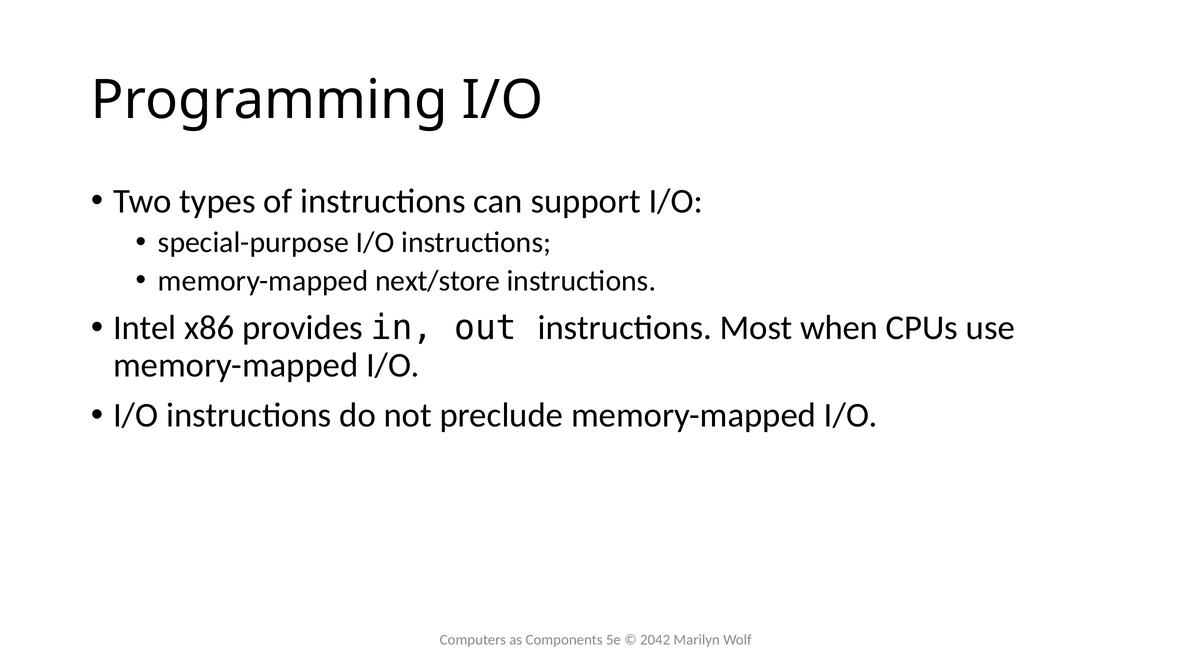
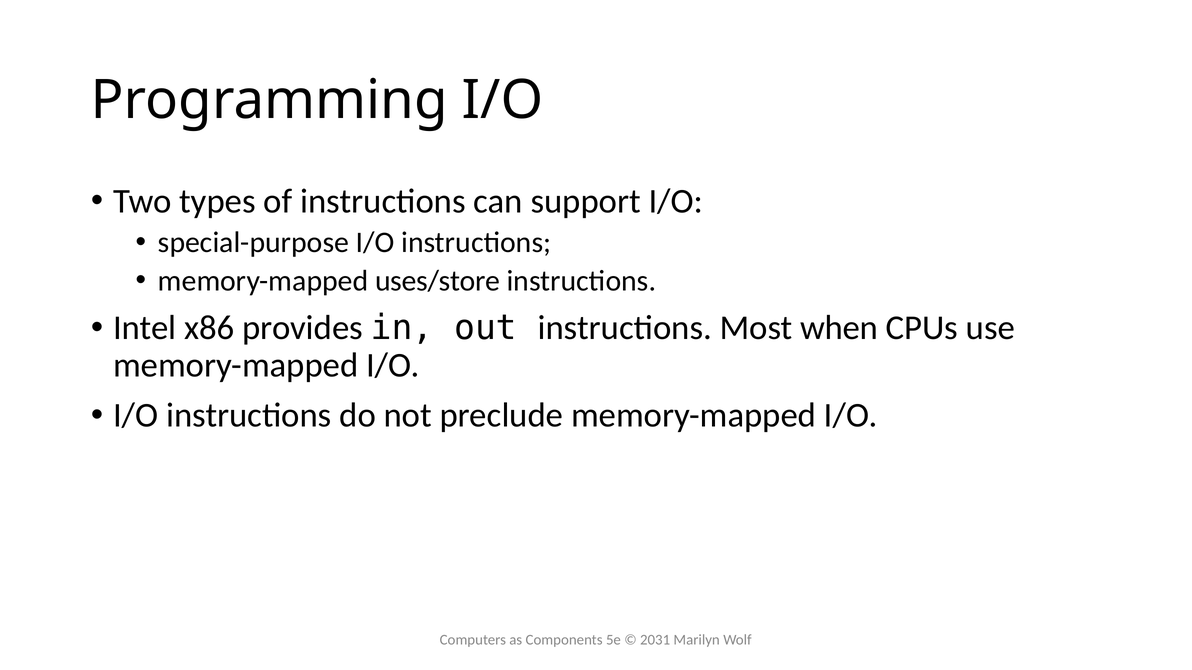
next/store: next/store -> uses/store (438, 281)
2042: 2042 -> 2031 (655, 640)
